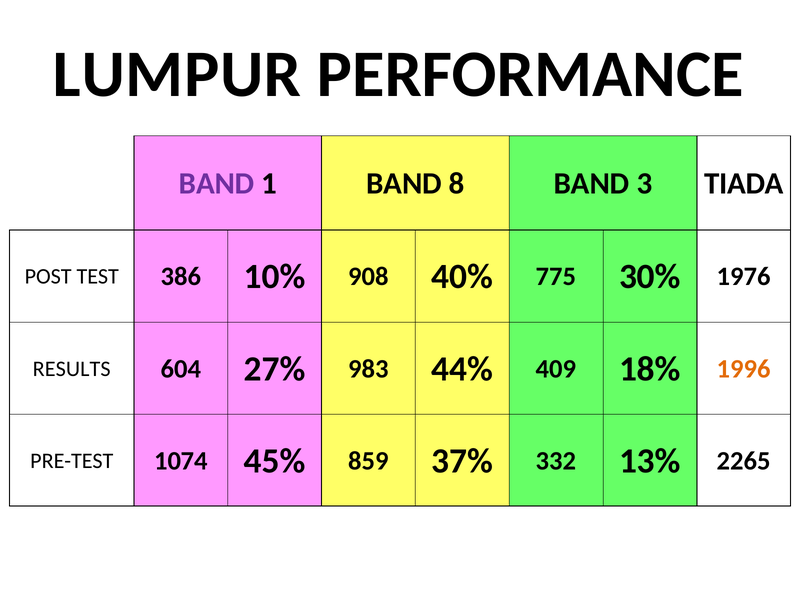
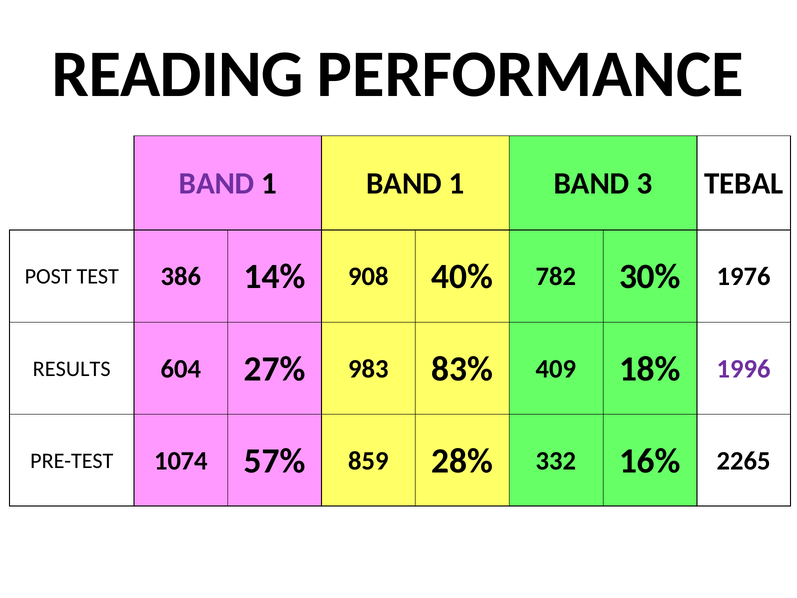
LUMPUR: LUMPUR -> READING (178, 75)
1 BAND 8: 8 -> 1 (457, 183)
TIADA: TIADA -> TEBAL (744, 183)
10%: 10% -> 14% (275, 277)
775: 775 -> 782 (556, 277)
44%: 44% -> 83% (462, 369)
1996 colour: orange -> purple (744, 369)
45%: 45% -> 57% (275, 461)
37%: 37% -> 28% (462, 461)
13%: 13% -> 16% (650, 461)
